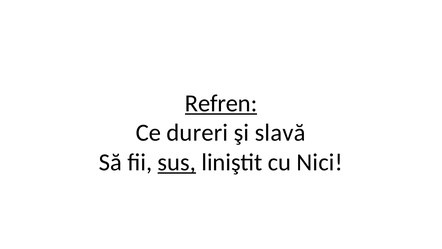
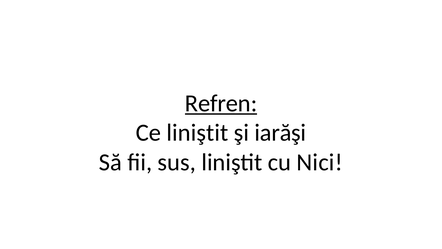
Ce dureri: dureri -> liniştit (197, 133)
slavă: slavă -> iarăşi (280, 133)
sus underline: present -> none (177, 162)
